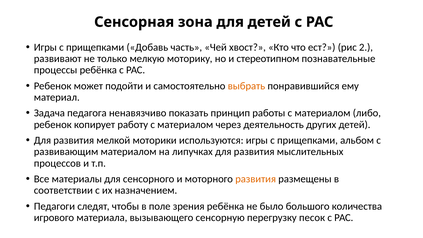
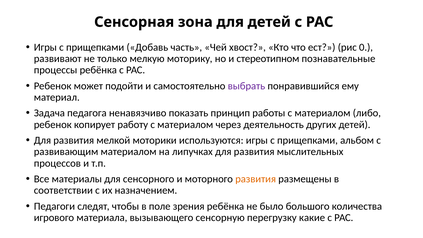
2: 2 -> 0 (366, 47)
выбрать colour: orange -> purple (246, 86)
песок: песок -> какие (312, 218)
